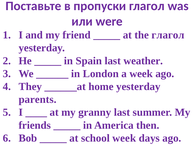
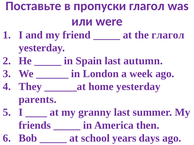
weather: weather -> autumn (143, 61)
school week: week -> years (124, 139)
